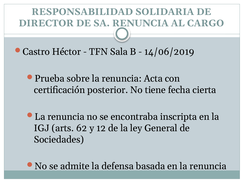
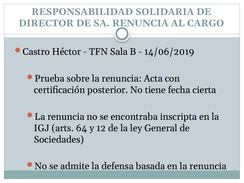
62: 62 -> 64 (82, 128)
